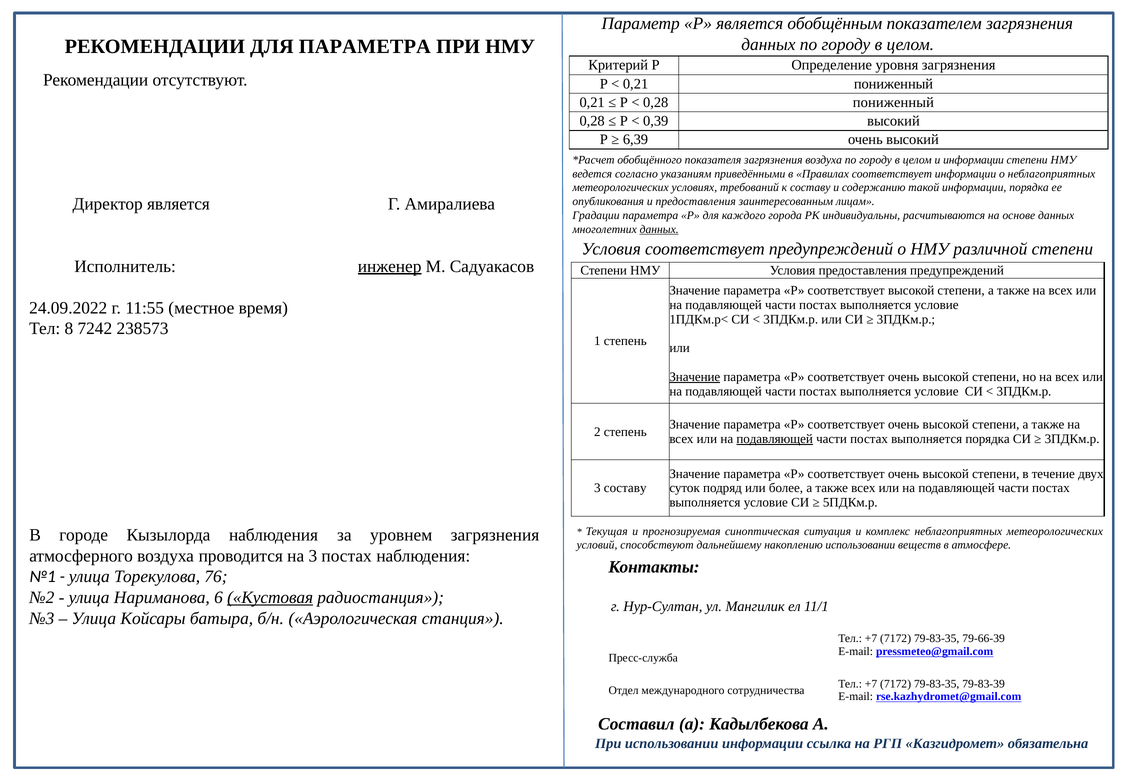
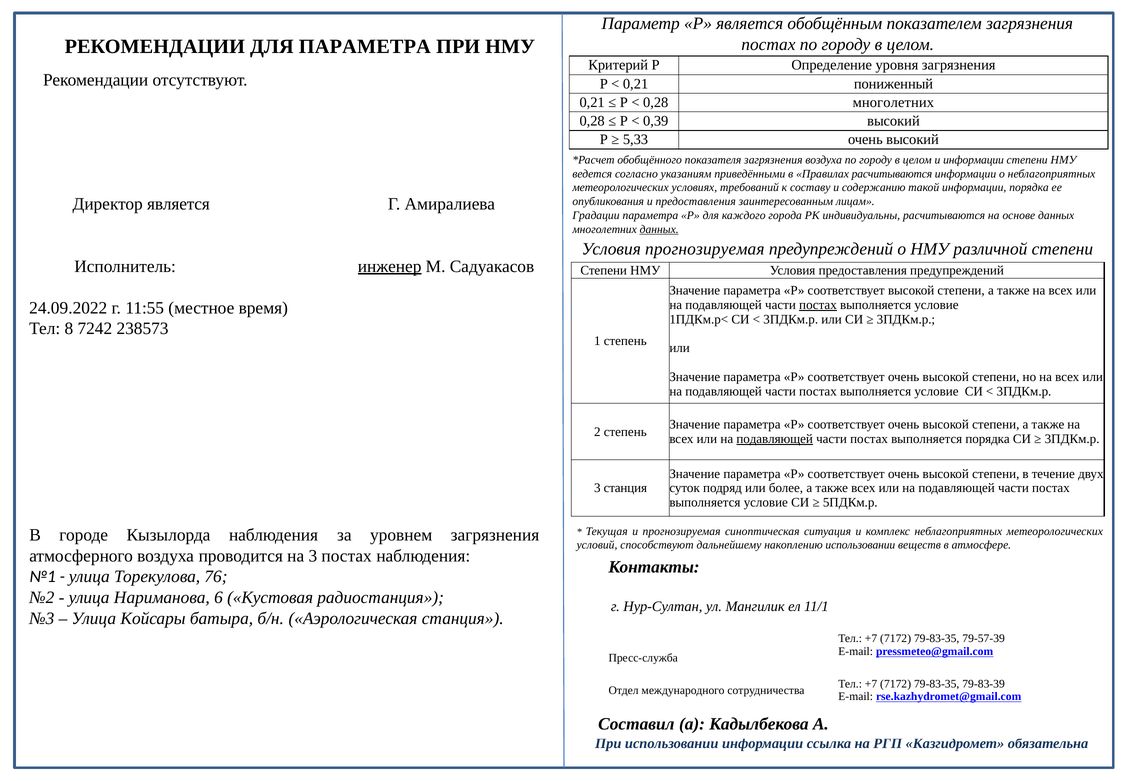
данных: данных -> постах (768, 44)
0,28 пониженный: пониженный -> многолетних (893, 102)
6,39: 6,39 -> 5,33 (635, 140)
Правилах соответствует: соответствует -> расчитываются (892, 174)
Условия соответствует: соответствует -> прогнозируемая (705, 249)
постах underline: none -> present (818, 305)
Значение underline: present -> none (695, 377)
3 составу: составу -> станция (625, 488)
Кустовая underline: present -> none (270, 597)
79-66-39: 79-66-39 -> 79-57-39 (984, 639)
